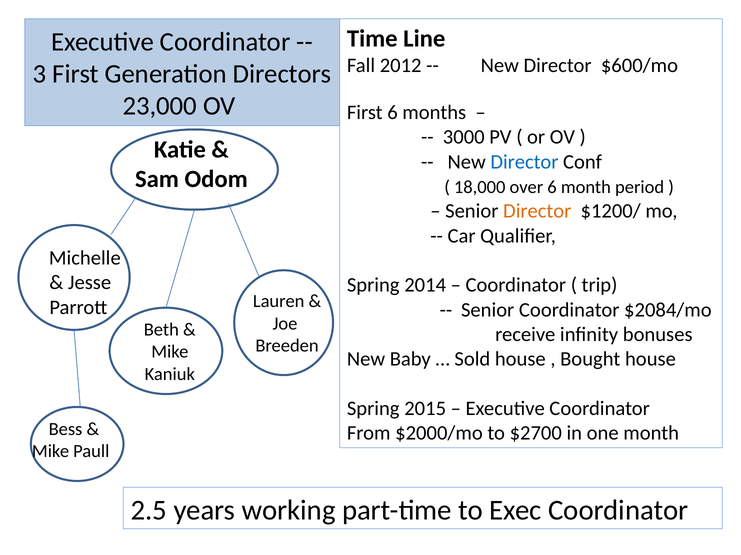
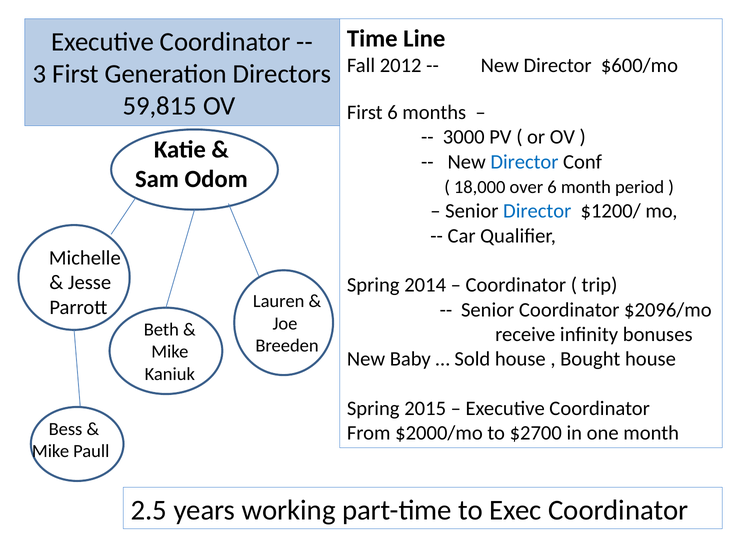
23,000: 23,000 -> 59,815 (160, 106)
Director colour: orange -> blue (537, 211)
$2084/mo: $2084/mo -> $2096/mo (668, 310)
